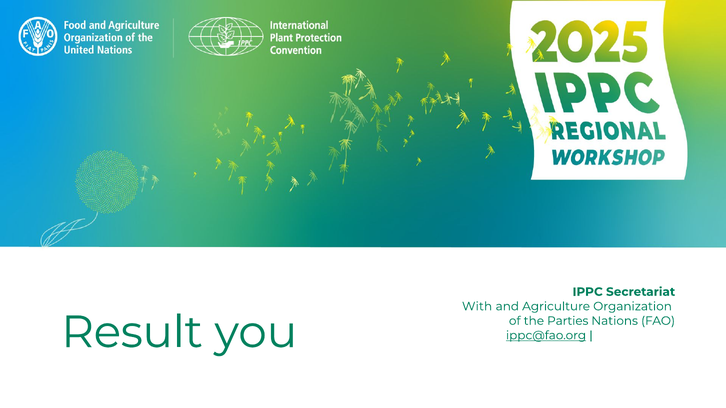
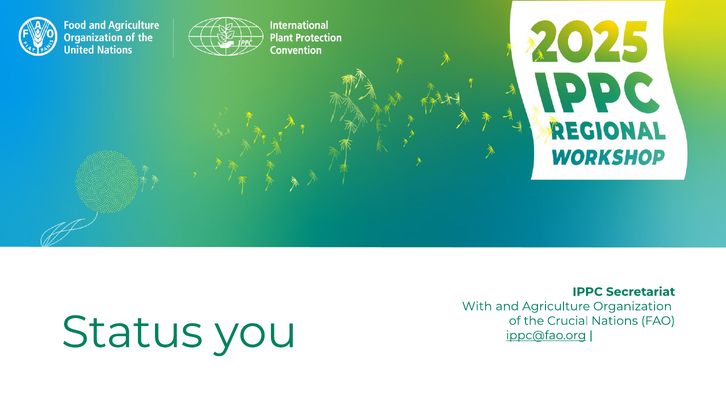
Parties: Parties -> Crucial (568, 321)
Result: Result -> Status (132, 333)
